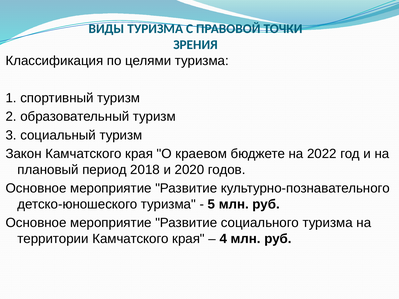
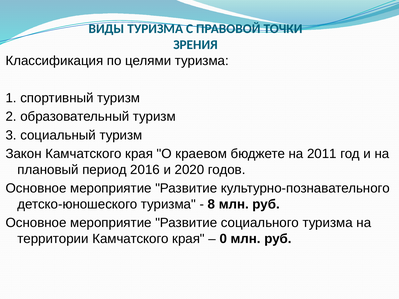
2022: 2022 -> 2011 (322, 154)
2018: 2018 -> 2016 (145, 170)
5: 5 -> 8 (211, 204)
4: 4 -> 0 (223, 239)
